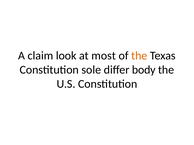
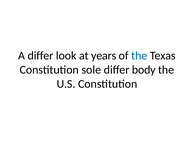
A claim: claim -> differ (40, 56)
most: most -> years (104, 56)
the colour: orange -> blue (139, 56)
